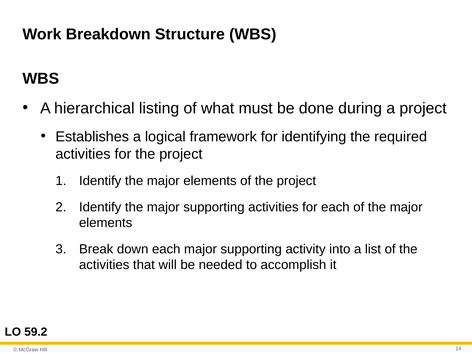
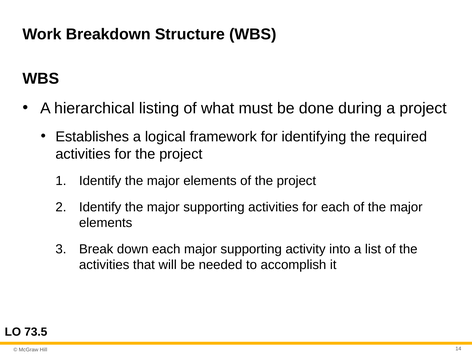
59.2: 59.2 -> 73.5 (36, 332)
